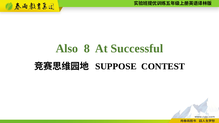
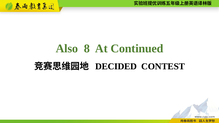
Successful: Successful -> Continued (137, 49)
SUPPOSE: SUPPOSE -> DECIDED (116, 66)
